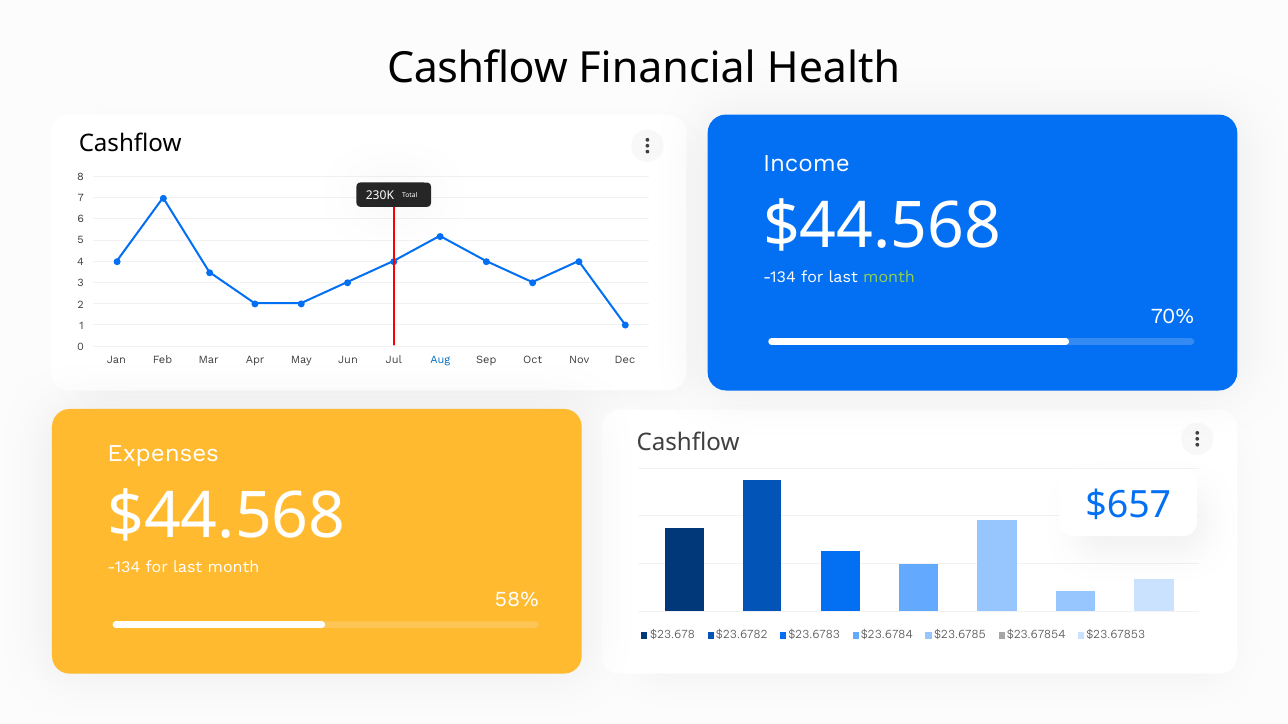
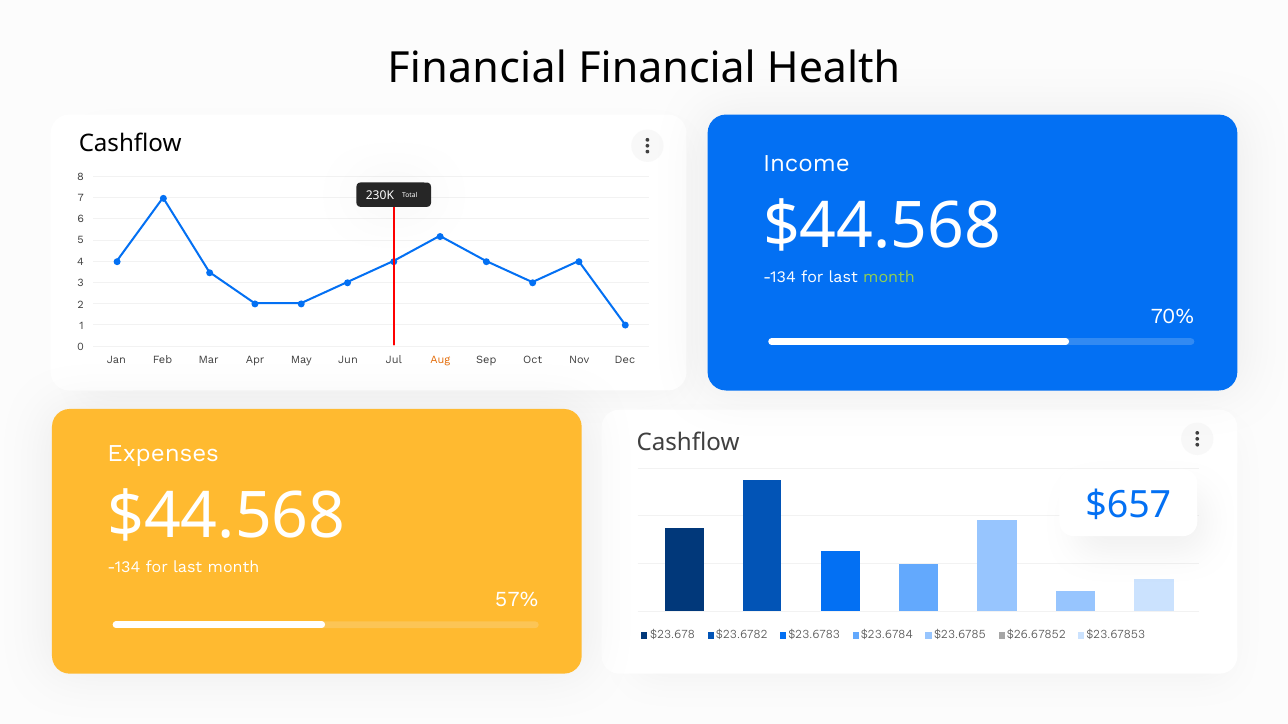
Cashflow: Cashflow -> Financial (477, 68)
Aug colour: blue -> orange (440, 360)
58%: 58% -> 57% (517, 600)
$23.67854: $23.67854 -> $26.67852 (1036, 636)
